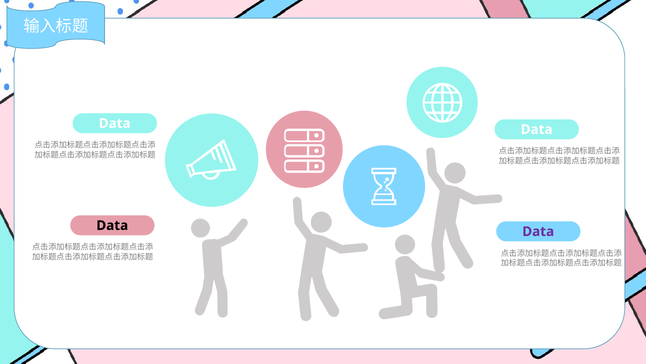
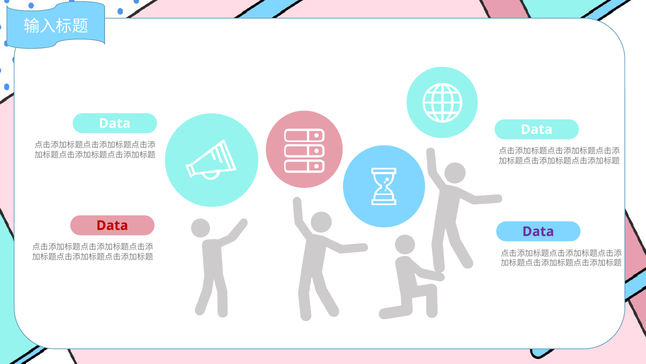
Data colour: black -> red (112, 225)
